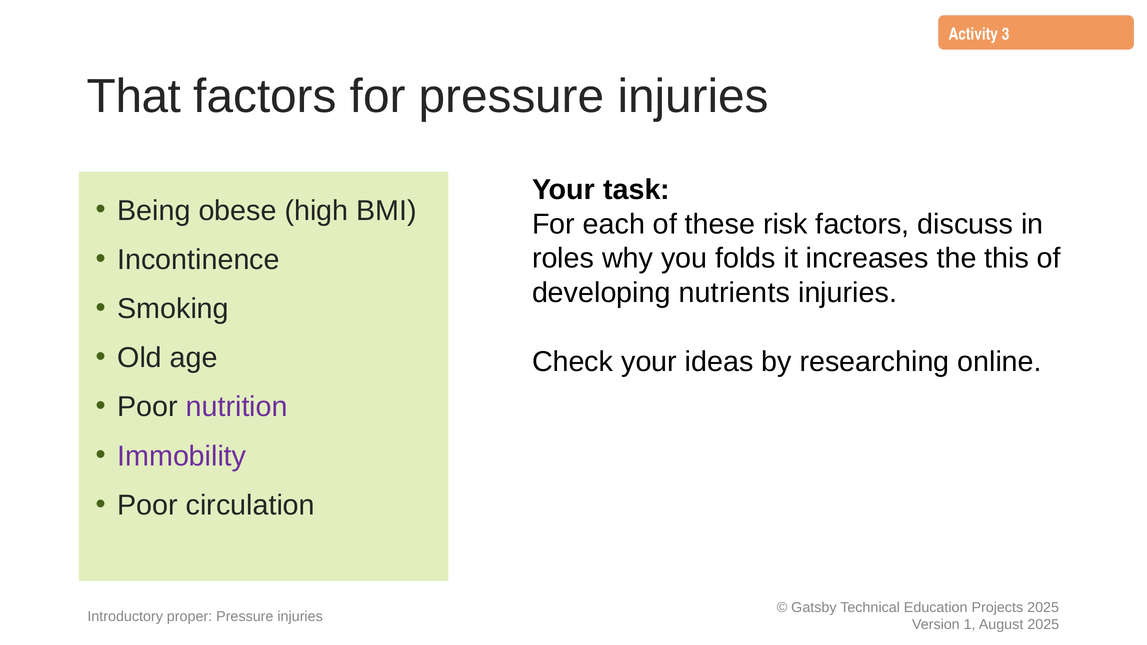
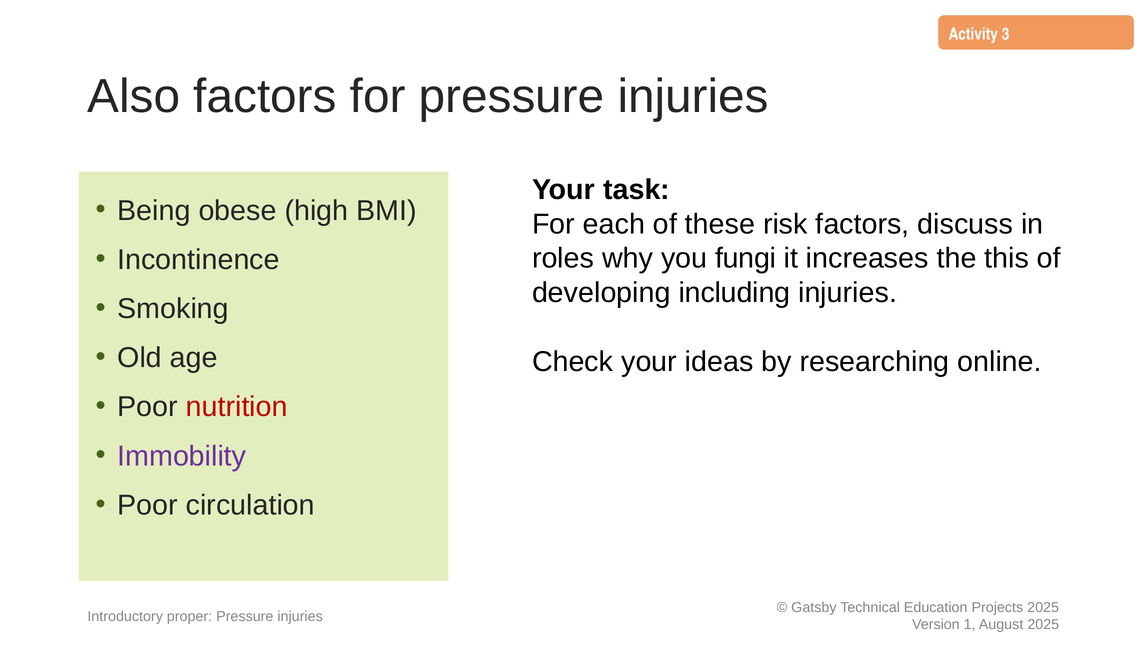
That: That -> Also (134, 96)
folds: folds -> fungi (746, 259)
nutrients: nutrients -> including (735, 293)
nutrition colour: purple -> red (237, 407)
